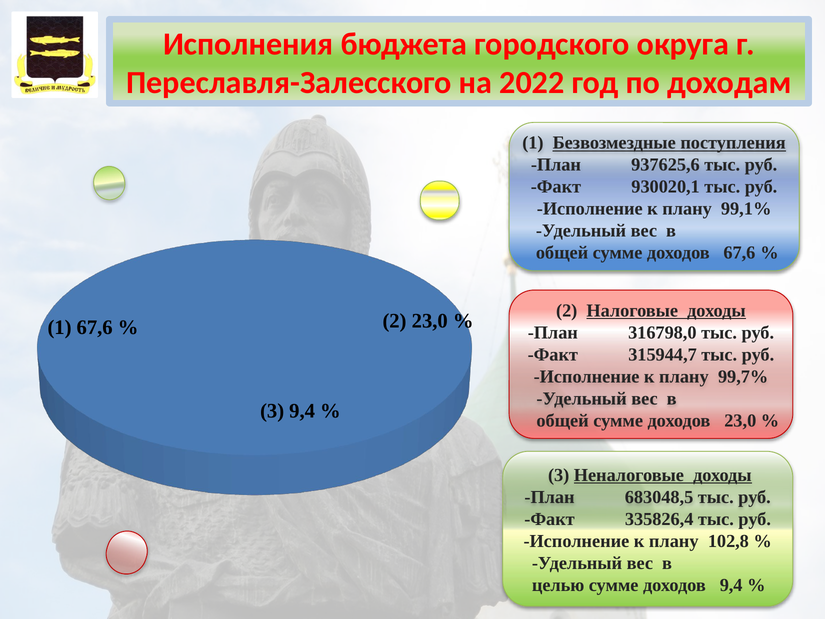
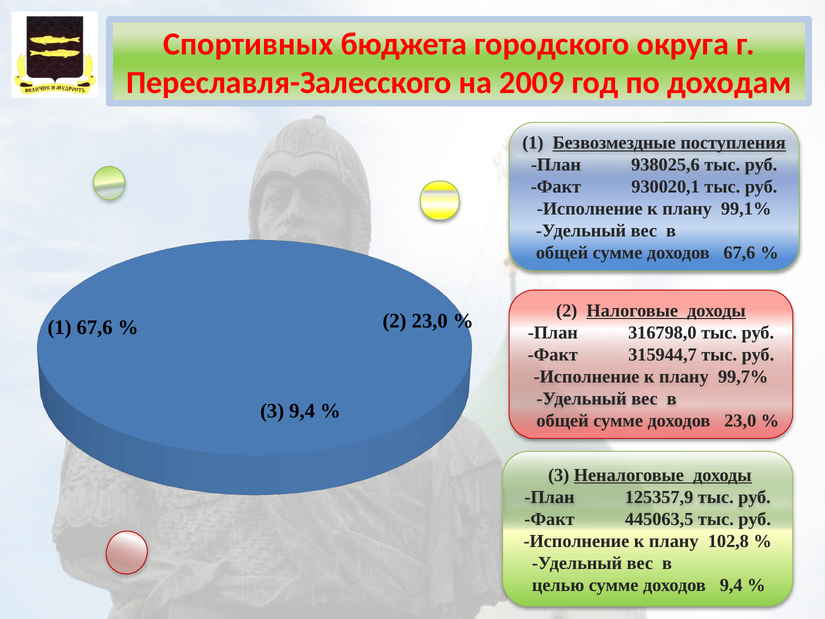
Исполнения: Исполнения -> Спортивных (248, 44)
2022: 2022 -> 2009 (532, 83)
937625,6: 937625,6 -> 938025,6 (665, 165)
683048,5: 683048,5 -> 125357,9 (659, 497)
335826,4: 335826,4 -> 445063,5 (659, 519)
